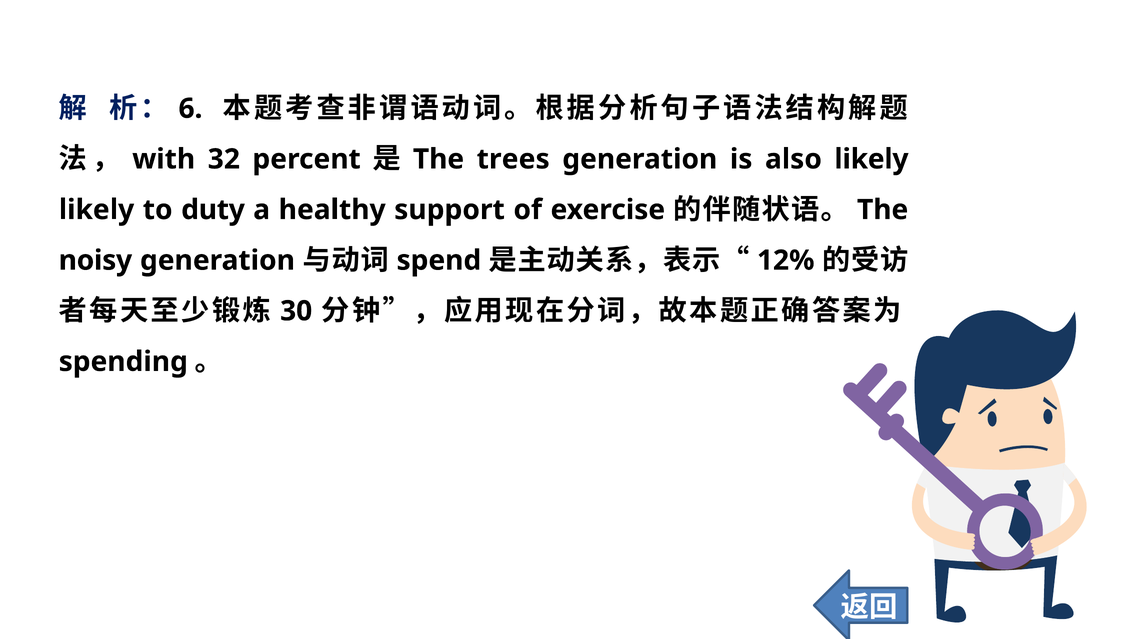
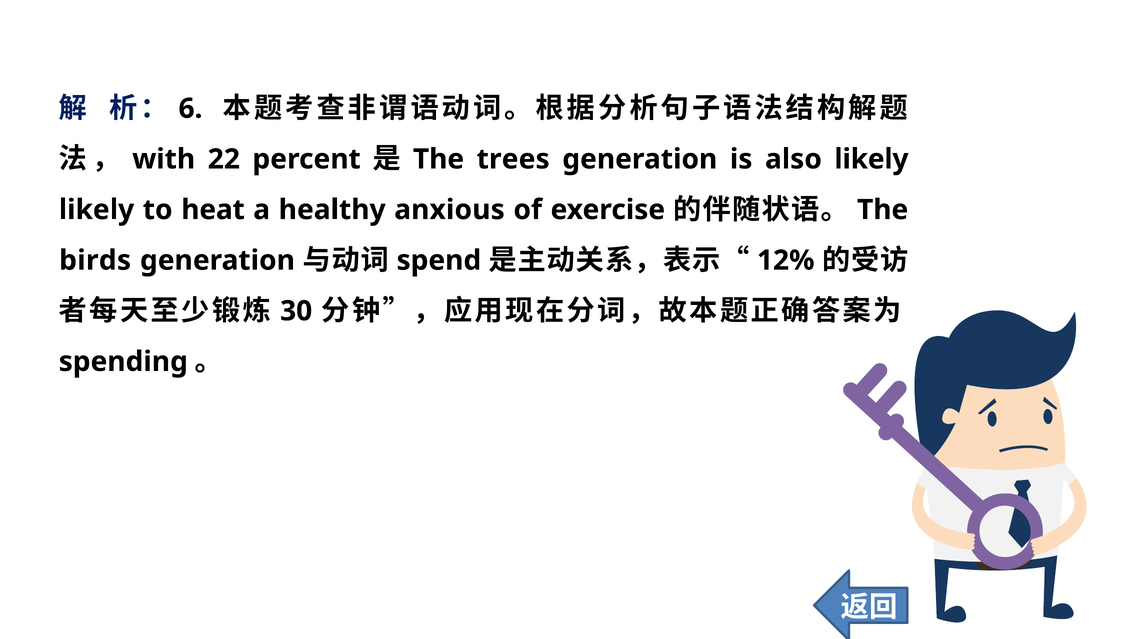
32: 32 -> 22 (224, 159)
duty: duty -> heat (213, 210)
support: support -> anxious (449, 210)
noisy: noisy -> birds (95, 260)
